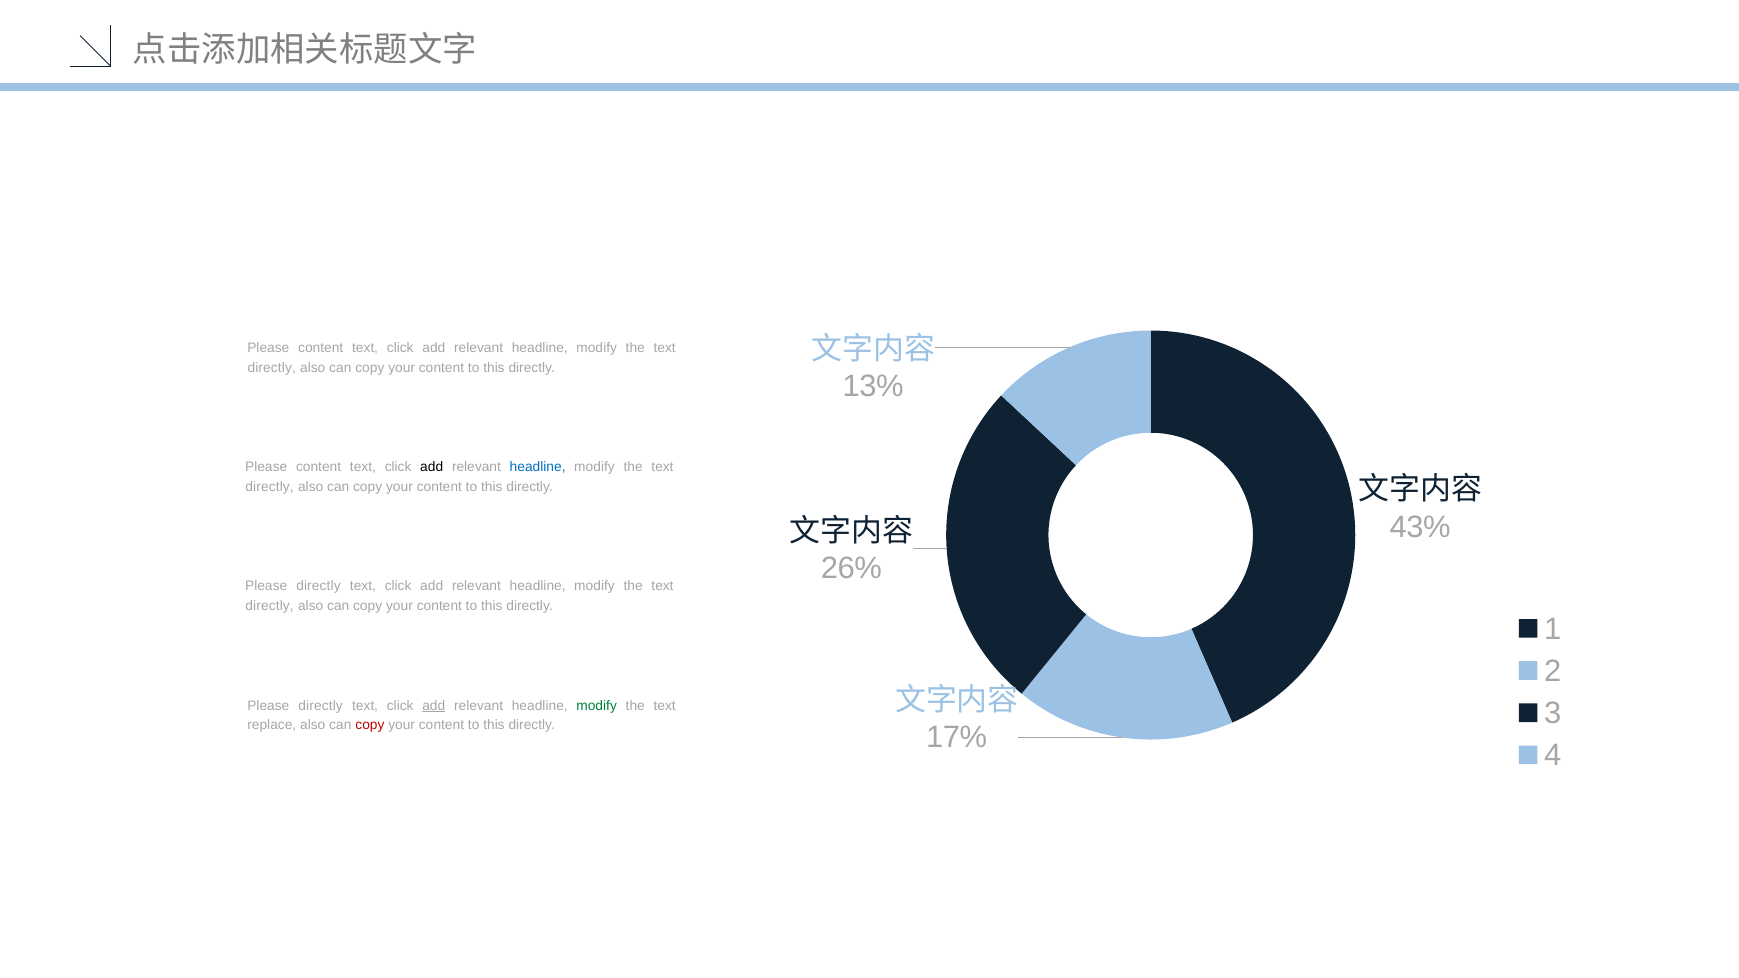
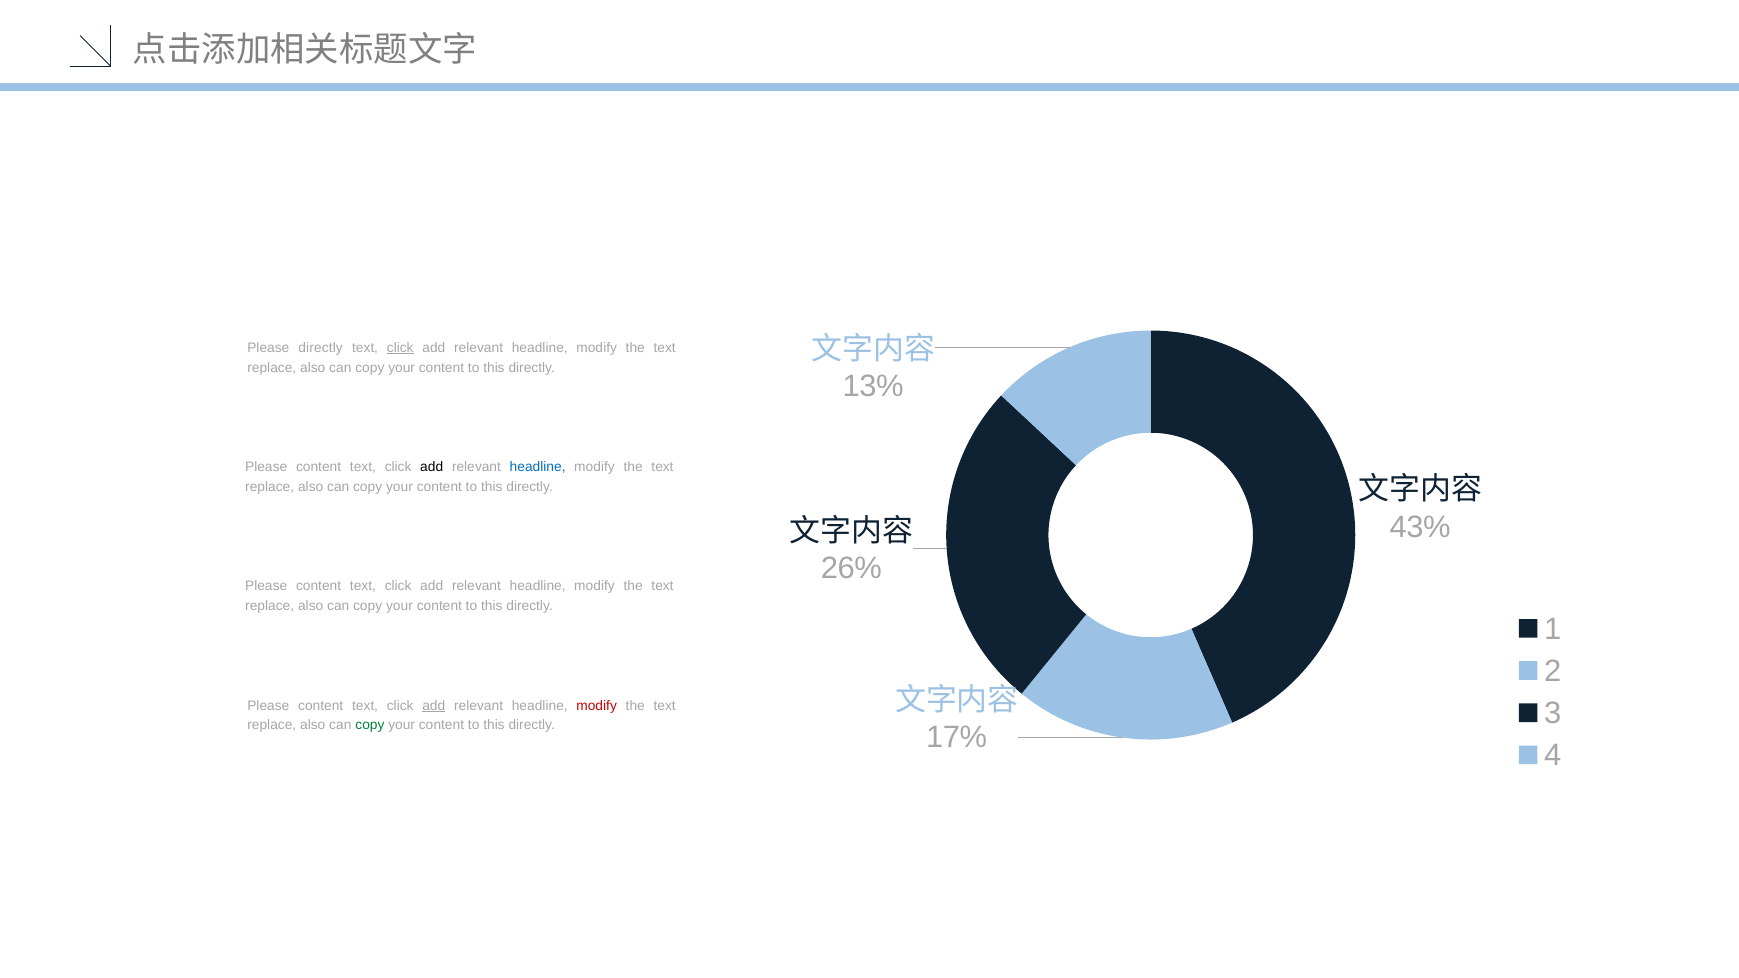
content: content -> directly (321, 348)
click underline: none -> present (400, 348)
directly: directly -> replace (272, 368)
directly: directly -> replace (270, 487)
directly: directly -> content (319, 586)
directly: directly -> replace (270, 606)
directly: directly -> content (321, 706)
modify colour: green -> red (597, 706)
copy colour: red -> green (370, 725)
